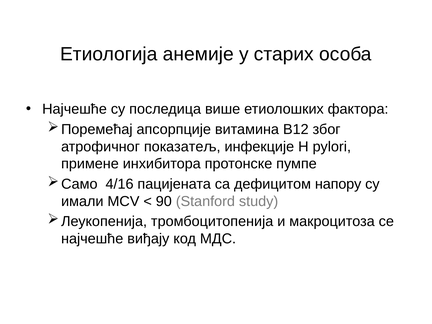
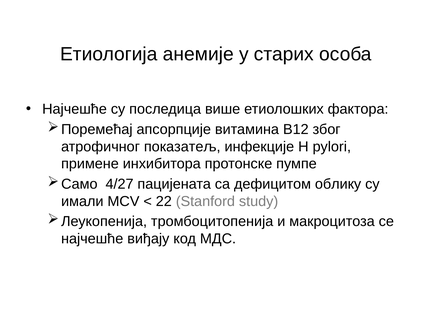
4/16: 4/16 -> 4/27 (120, 184)
напору: напору -> облику (338, 184)
90: 90 -> 22 (164, 201)
